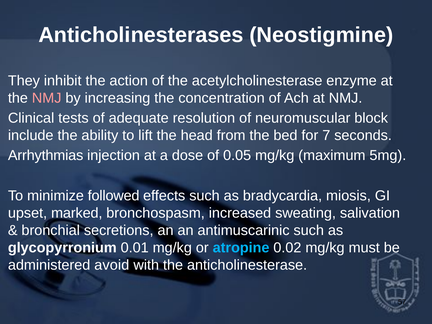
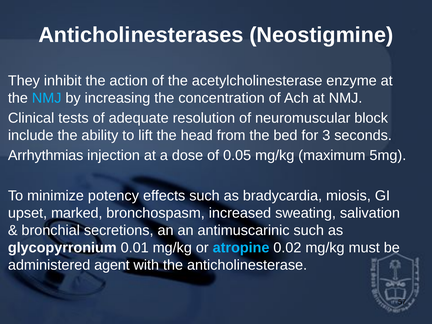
NMJ colour: pink -> light blue (47, 98)
7: 7 -> 3 (326, 135)
followed: followed -> potency (113, 196)
avoid: avoid -> agent (112, 265)
